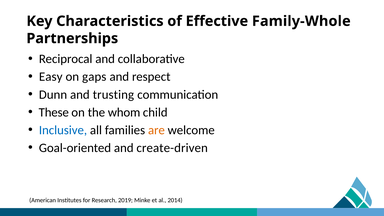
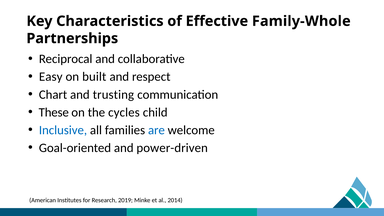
gaps: gaps -> built (94, 77)
Dunn: Dunn -> Chart (53, 95)
whom: whom -> cycles (124, 112)
are colour: orange -> blue (156, 130)
create-driven: create-driven -> power-driven (172, 148)
